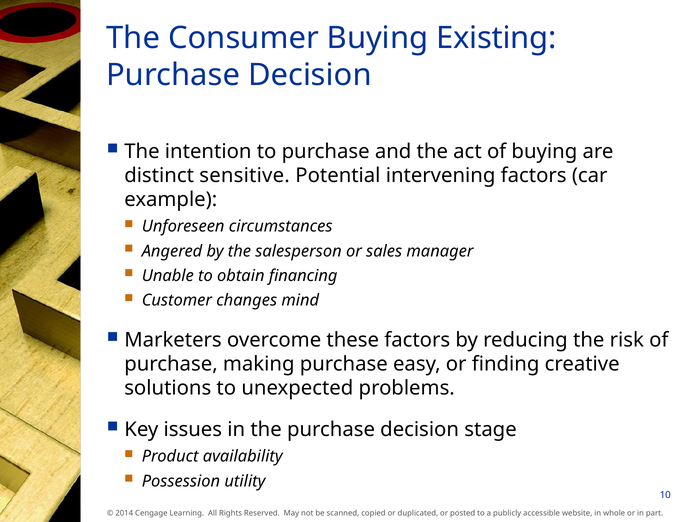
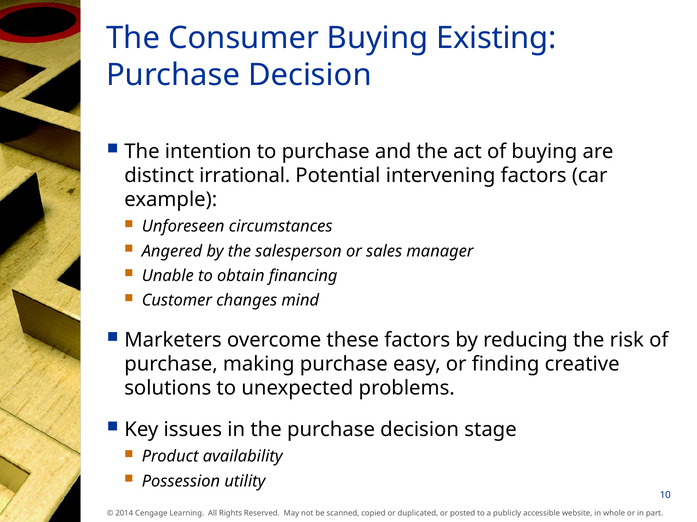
sensitive: sensitive -> irrational (245, 176)
